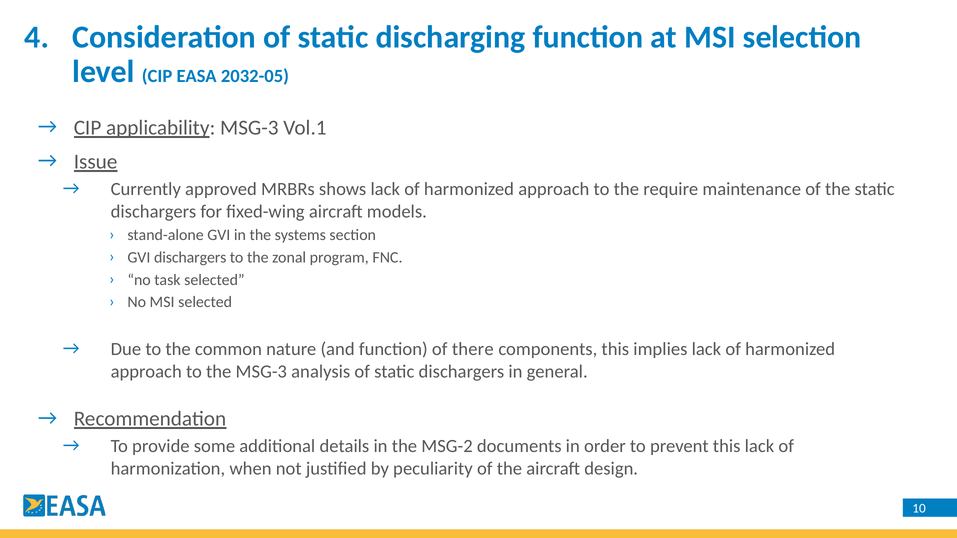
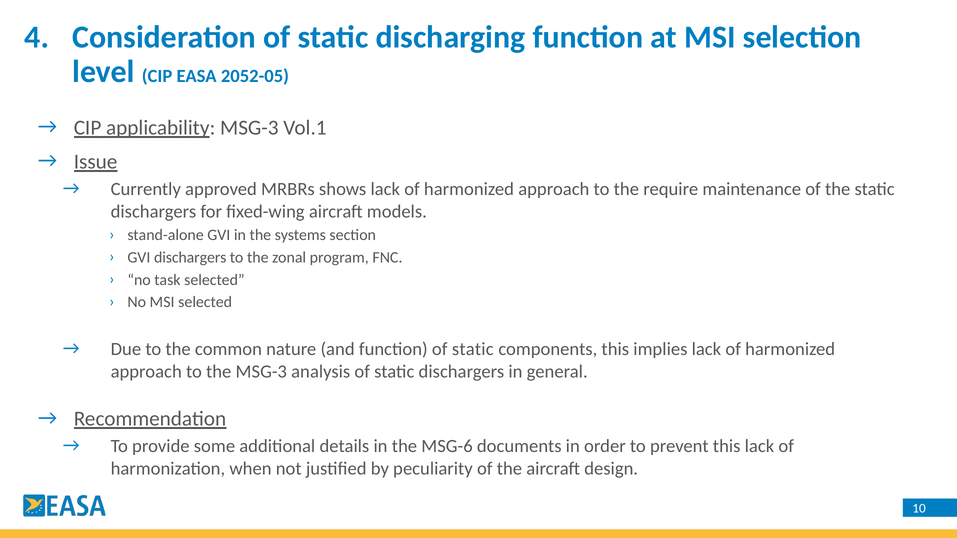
2032-05: 2032-05 -> 2052-05 (255, 76)
function of there: there -> static (473, 349)
MSG-2: MSG-2 -> MSG-6 (447, 447)
